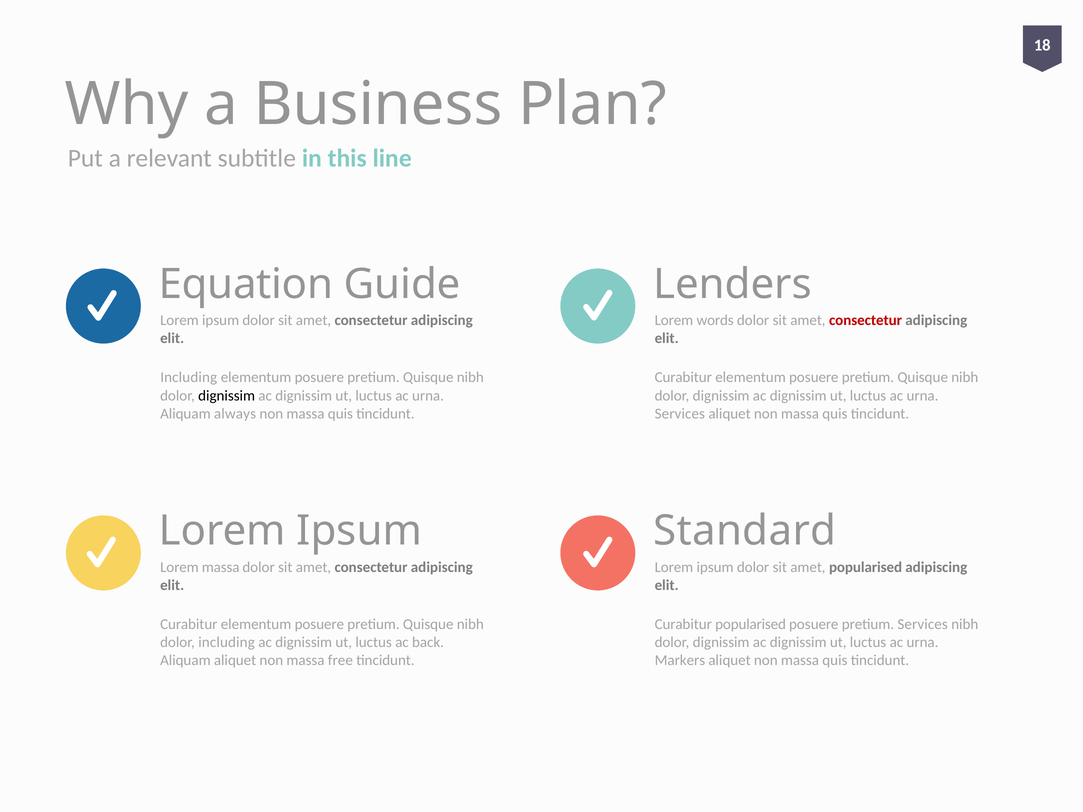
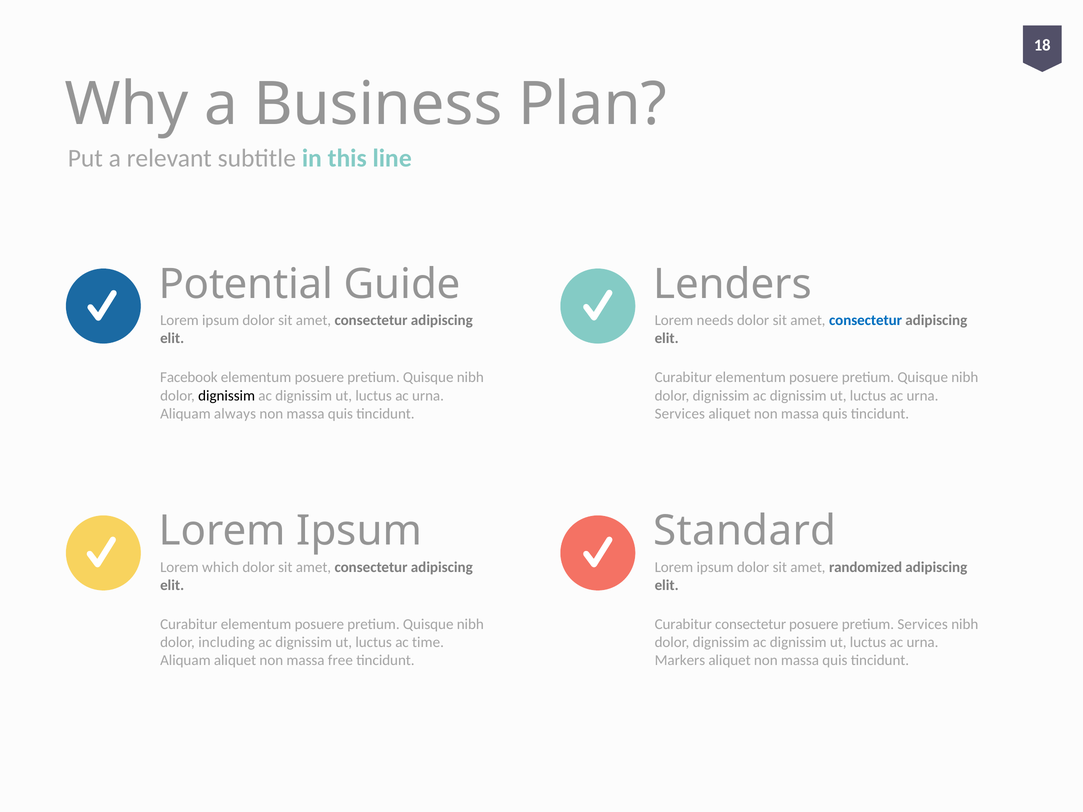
Equation: Equation -> Potential (246, 284)
words: words -> needs (715, 320)
consectetur colour: red -> blue (866, 320)
Including: Including -> Facebook (189, 378)
Lorem massa: massa -> which (221, 567)
amet popularised: popularised -> randomized (866, 567)
Curabitur popularised: popularised -> consectetur (751, 625)
back: back -> time (428, 643)
